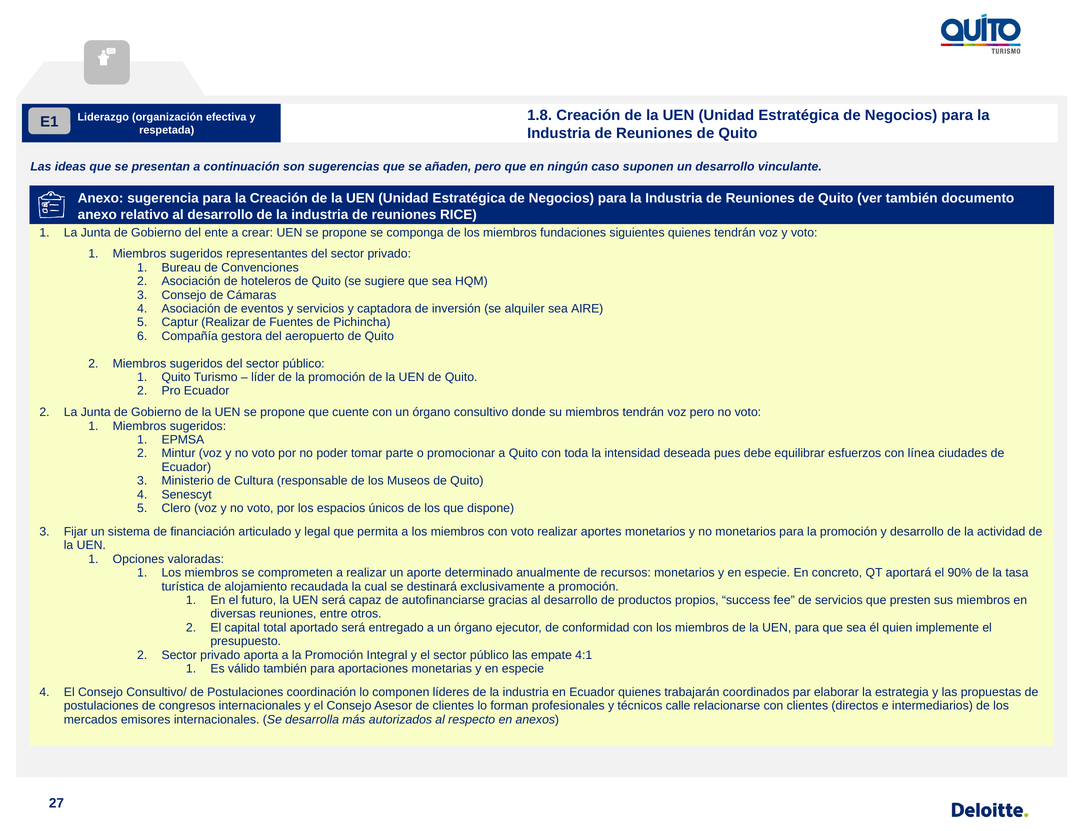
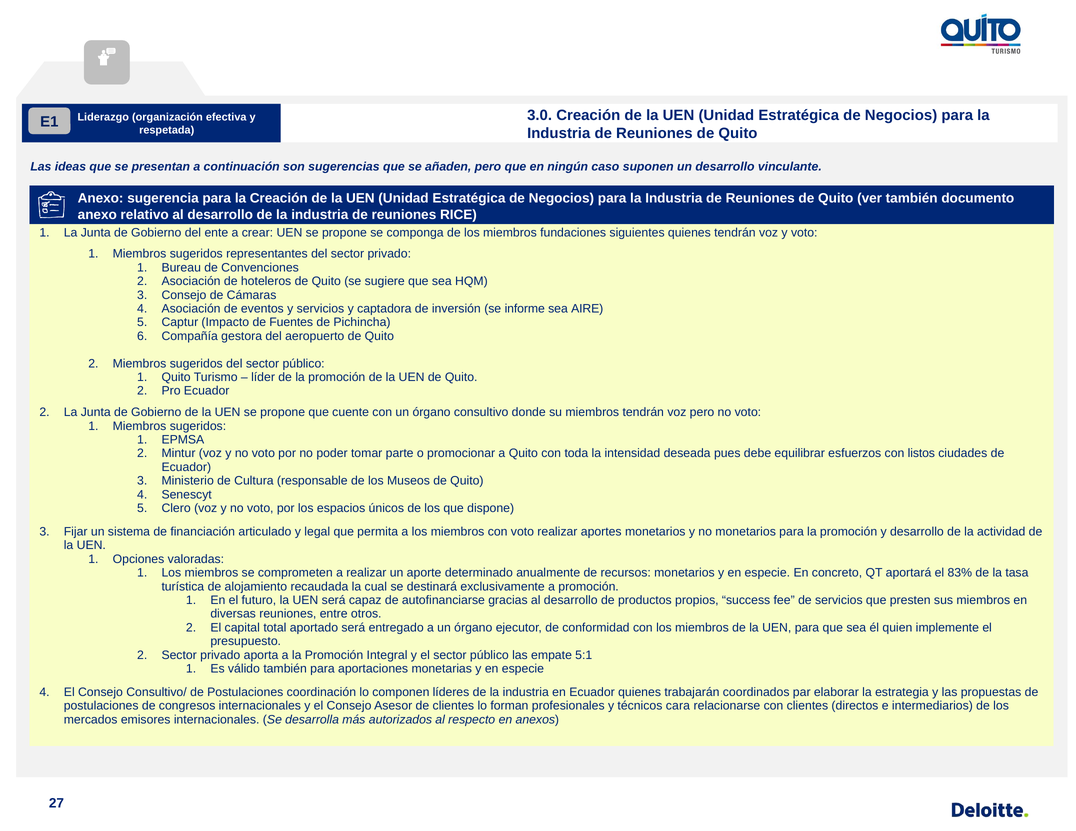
1.8: 1.8 -> 3.0 (540, 115)
alquiler: alquiler -> informe (525, 309)
Captur Realizar: Realizar -> Impacto (225, 323)
línea: línea -> listos (921, 454)
90%: 90% -> 83% (960, 573)
4:1: 4:1 -> 5:1 (584, 655)
calle: calle -> cara (678, 706)
